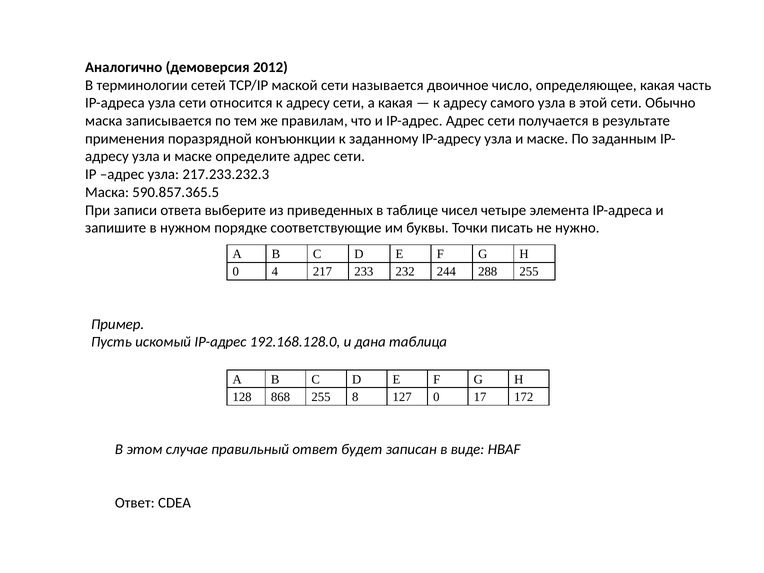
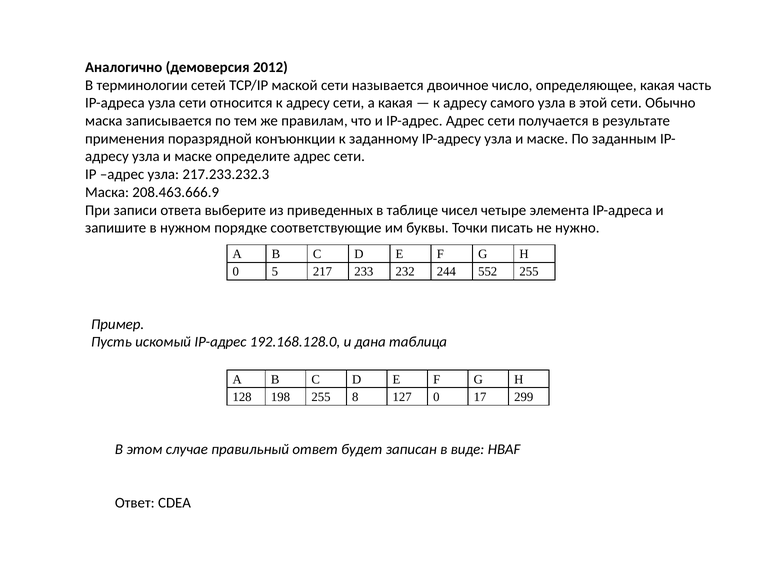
590.857.365.5: 590.857.365.5 -> 208.463.666.9 (176, 192)
4: 4 -> 5 (275, 272)
288: 288 -> 552 (488, 272)
868: 868 -> 198 (280, 397)
172: 172 -> 299 (524, 397)
